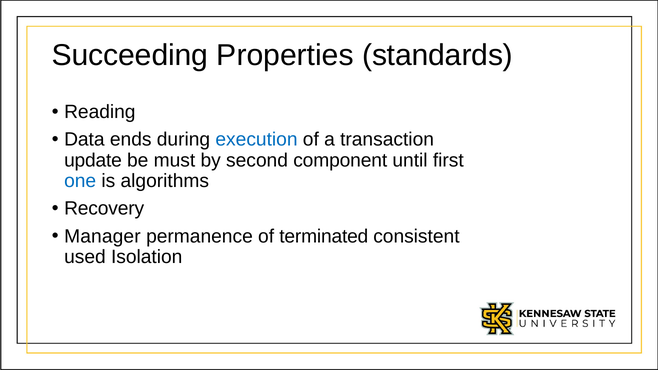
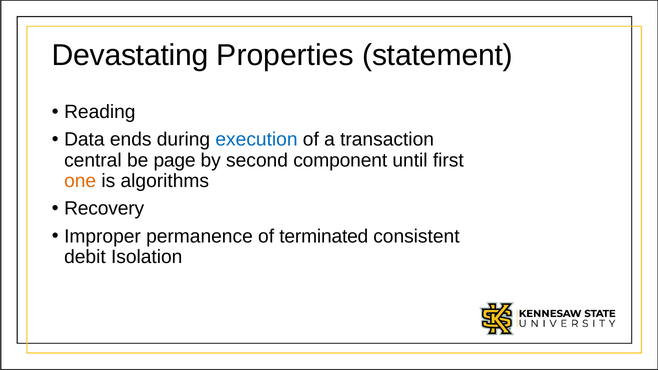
Succeeding: Succeeding -> Devastating (130, 55)
standards: standards -> statement (438, 55)
update: update -> central (93, 160)
must: must -> page (175, 160)
one colour: blue -> orange (80, 181)
Manager: Manager -> Improper (102, 236)
used: used -> debit (85, 257)
